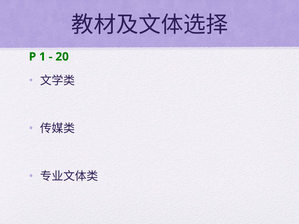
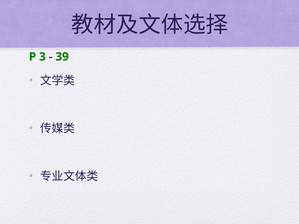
1: 1 -> 3 (42, 57)
20: 20 -> 39 (62, 57)
